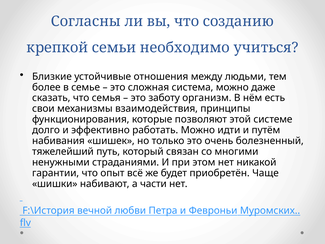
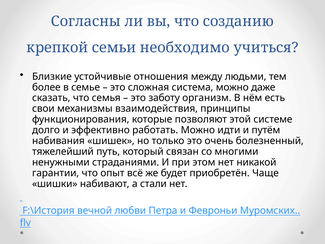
части: части -> стали (153, 184)
